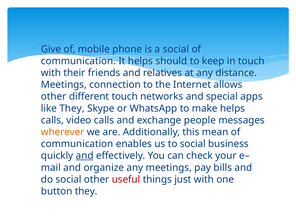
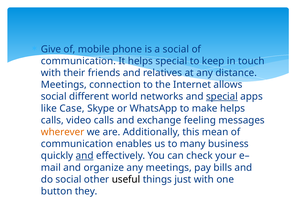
helps should: should -> special (171, 61)
other: other -> social (54, 97)
different touch: touch -> world (125, 97)
special underline: none -> present (222, 97)
like They: They -> Case (72, 108)
people: people -> feeling (200, 120)
to social: social -> many (193, 144)
useful colour: red -> black (126, 179)
